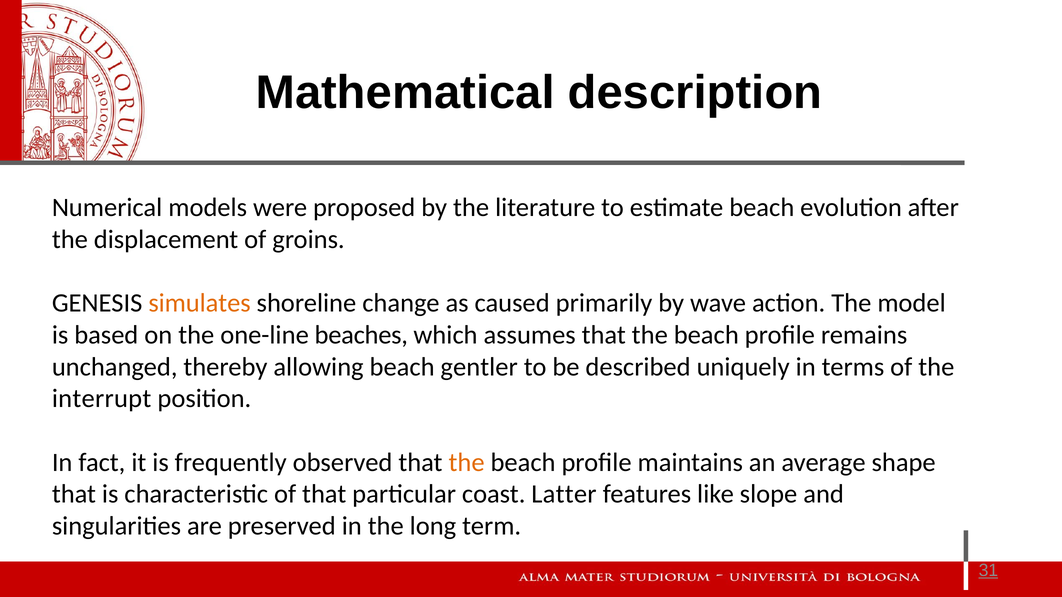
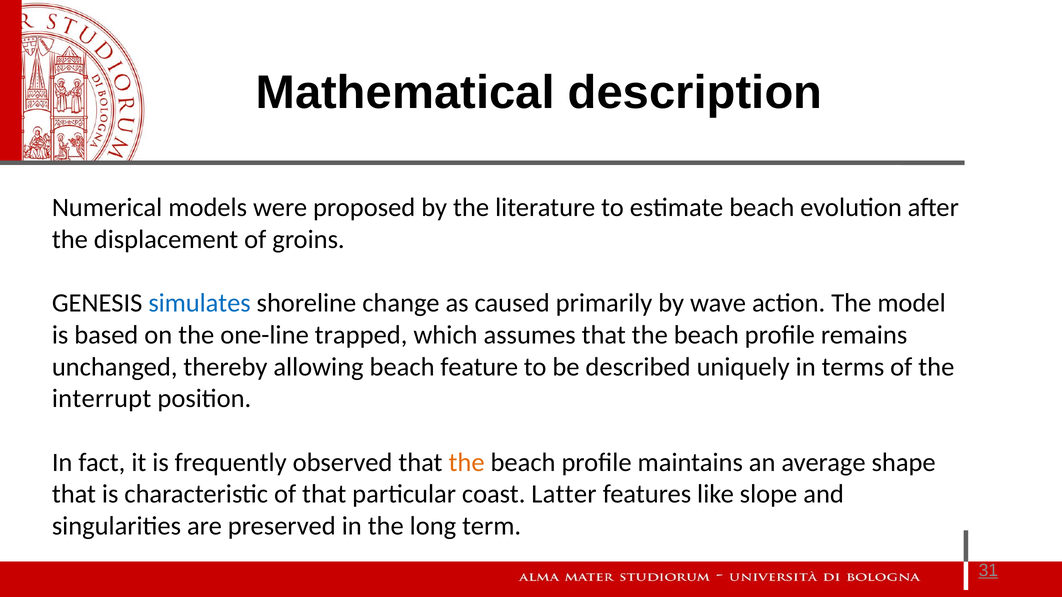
simulates colour: orange -> blue (200, 303)
beaches: beaches -> trapped (361, 335)
gentler: gentler -> feature (479, 367)
